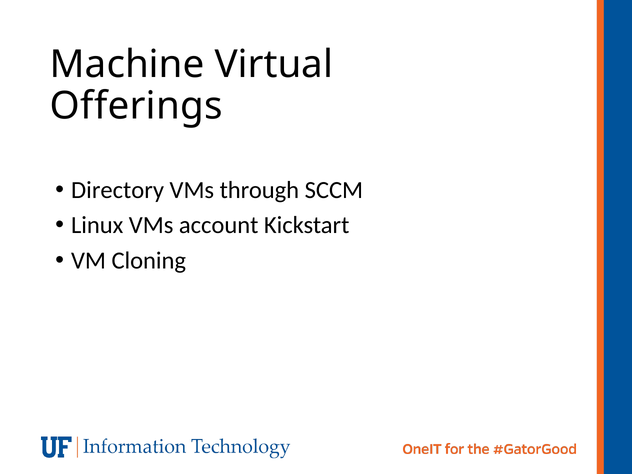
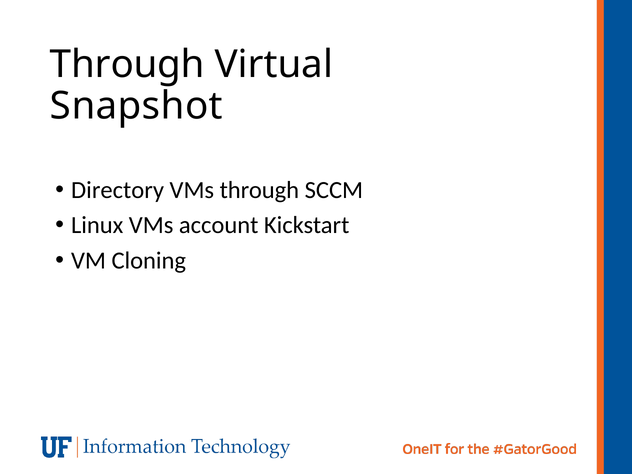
Machine: Machine -> Through (127, 64)
Offerings: Offerings -> Snapshot (136, 106)
